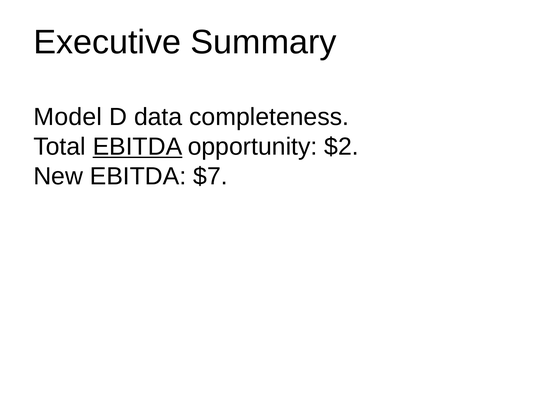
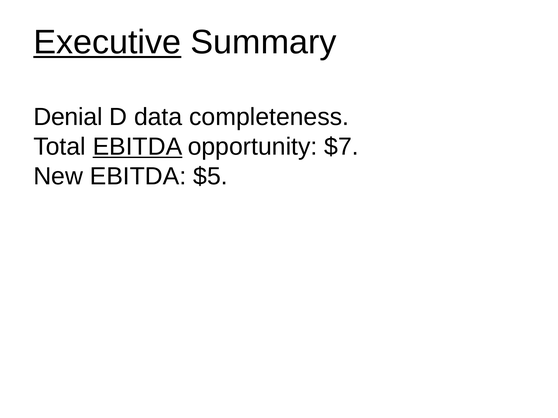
Executive underline: none -> present (107, 42)
Model: Model -> Denial (68, 117)
$2: $2 -> $7 (341, 147)
$7: $7 -> $5 (211, 177)
